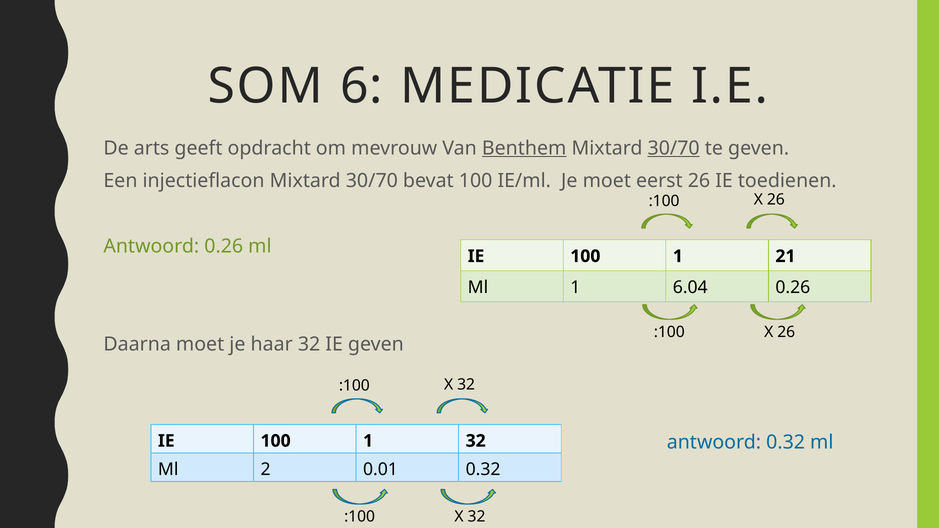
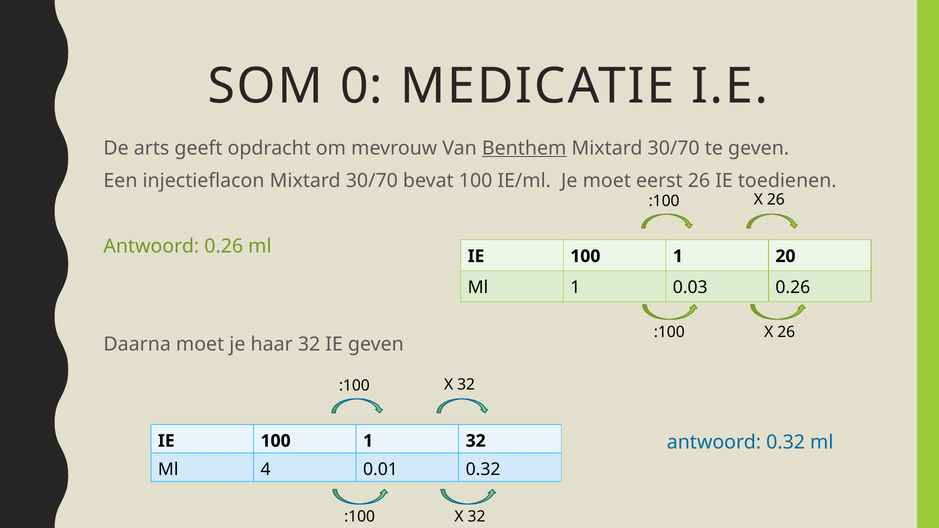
6: 6 -> 0 (361, 87)
30/70 underline: present -> none (674, 148)
21: 21 -> 20 (785, 256)
6.04: 6.04 -> 0.03 (690, 287)
2: 2 -> 4 (266, 470)
